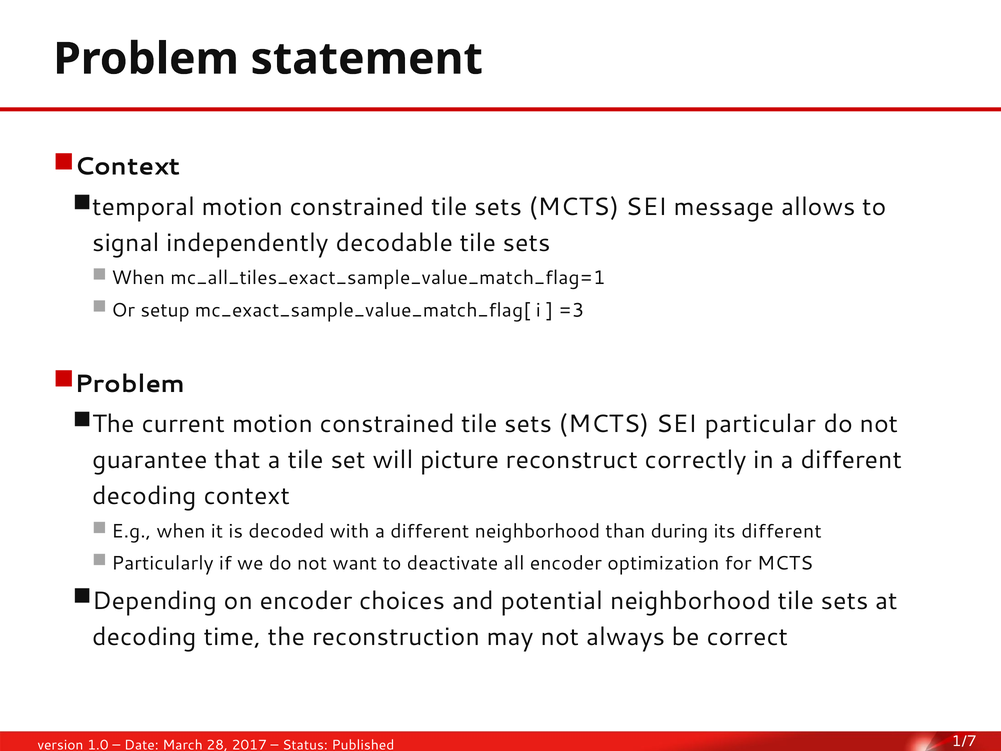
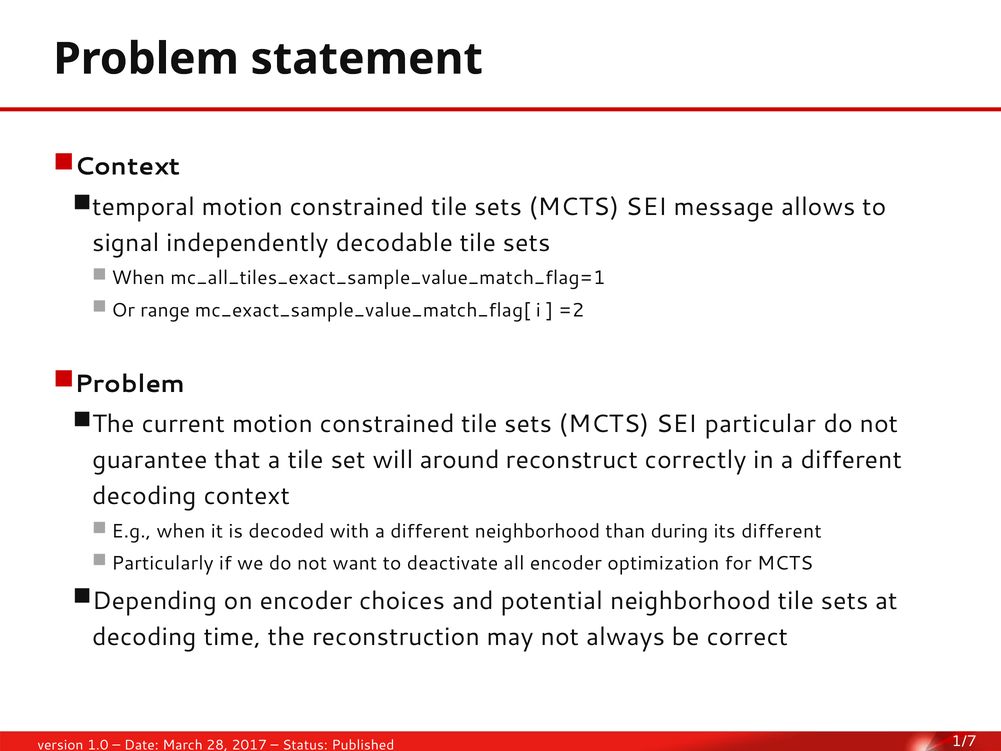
setup: setup -> range (165, 310)
=3: =3 -> =2 (571, 310)
picture: picture -> around (460, 460)
